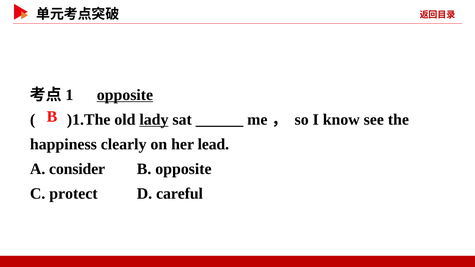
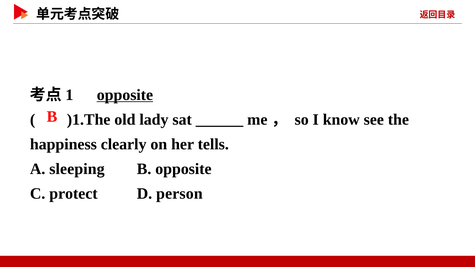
lady underline: present -> none (154, 120)
lead: lead -> tells (213, 144)
consider: consider -> sleeping (77, 169)
careful: careful -> person (179, 194)
